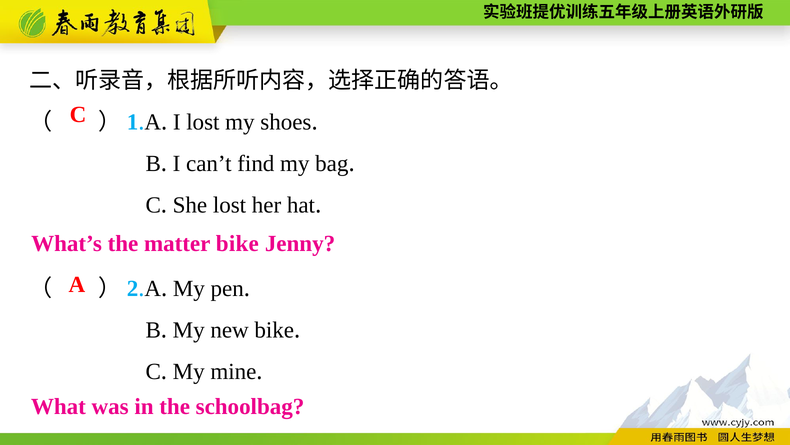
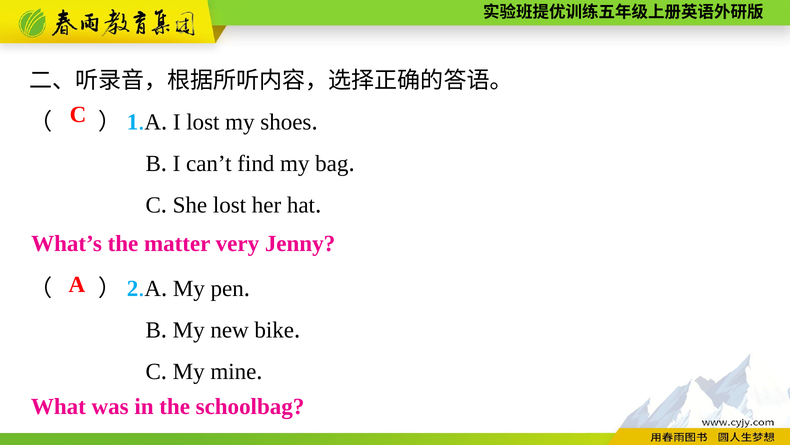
matter bike: bike -> very (237, 243)
